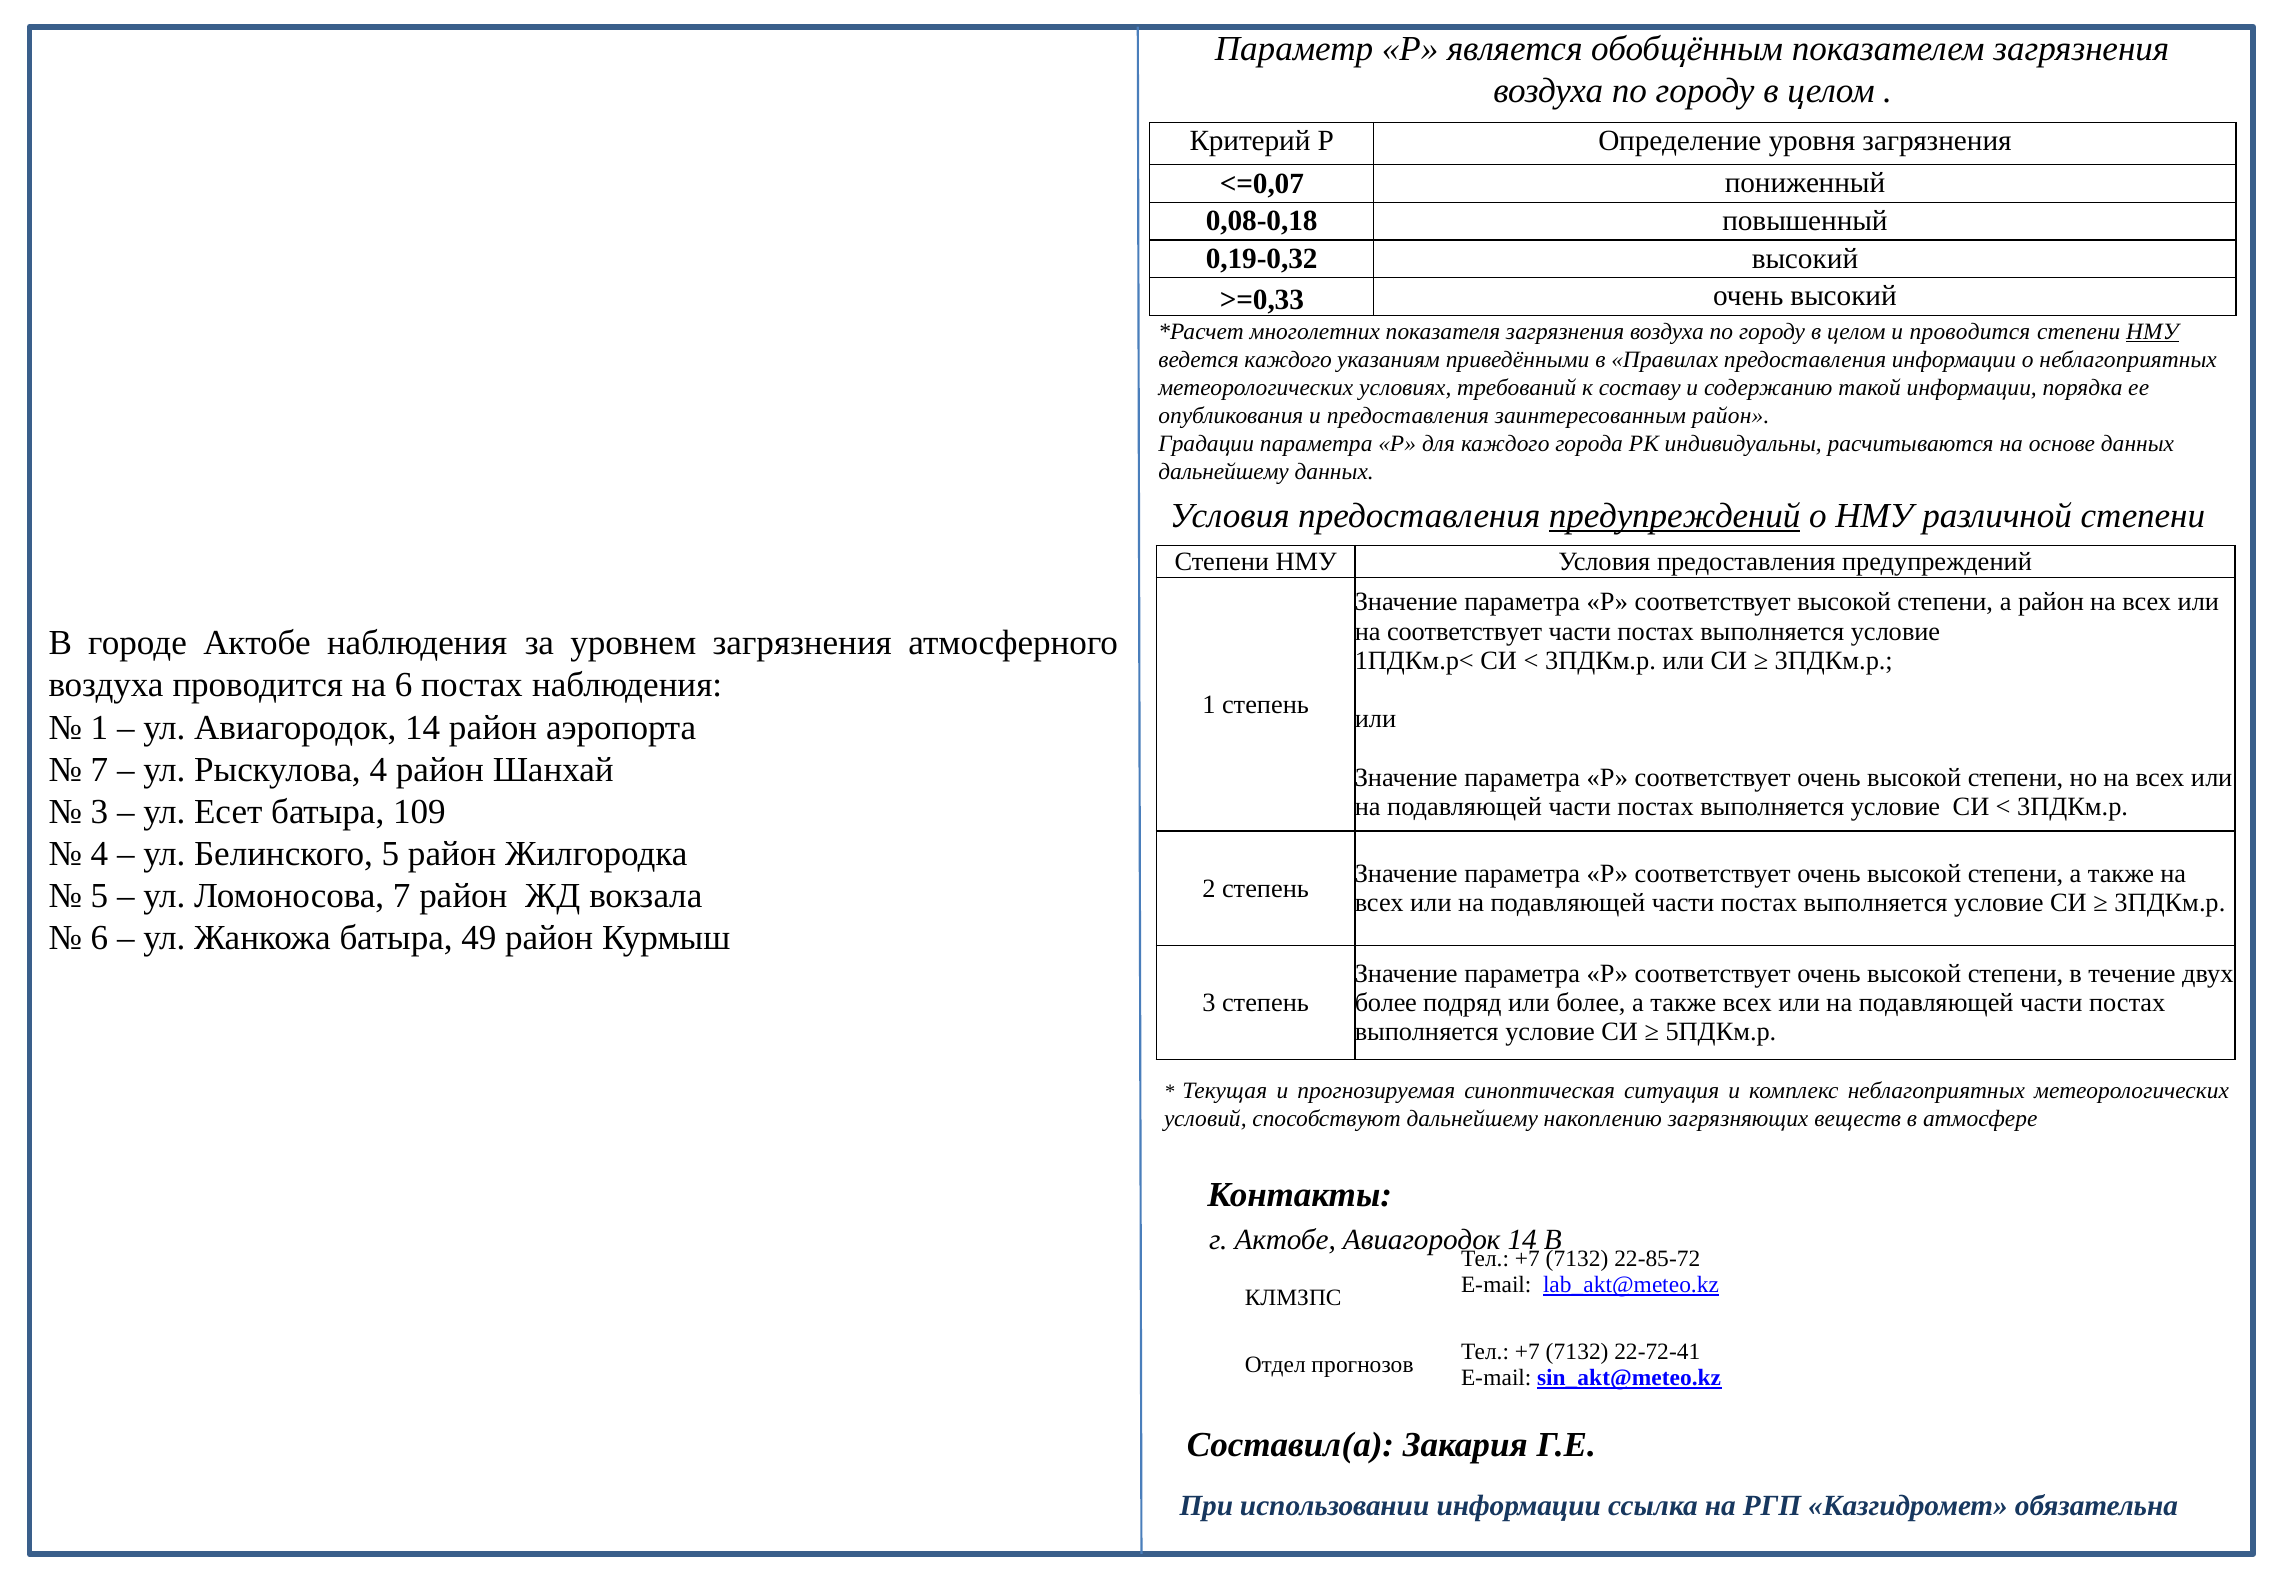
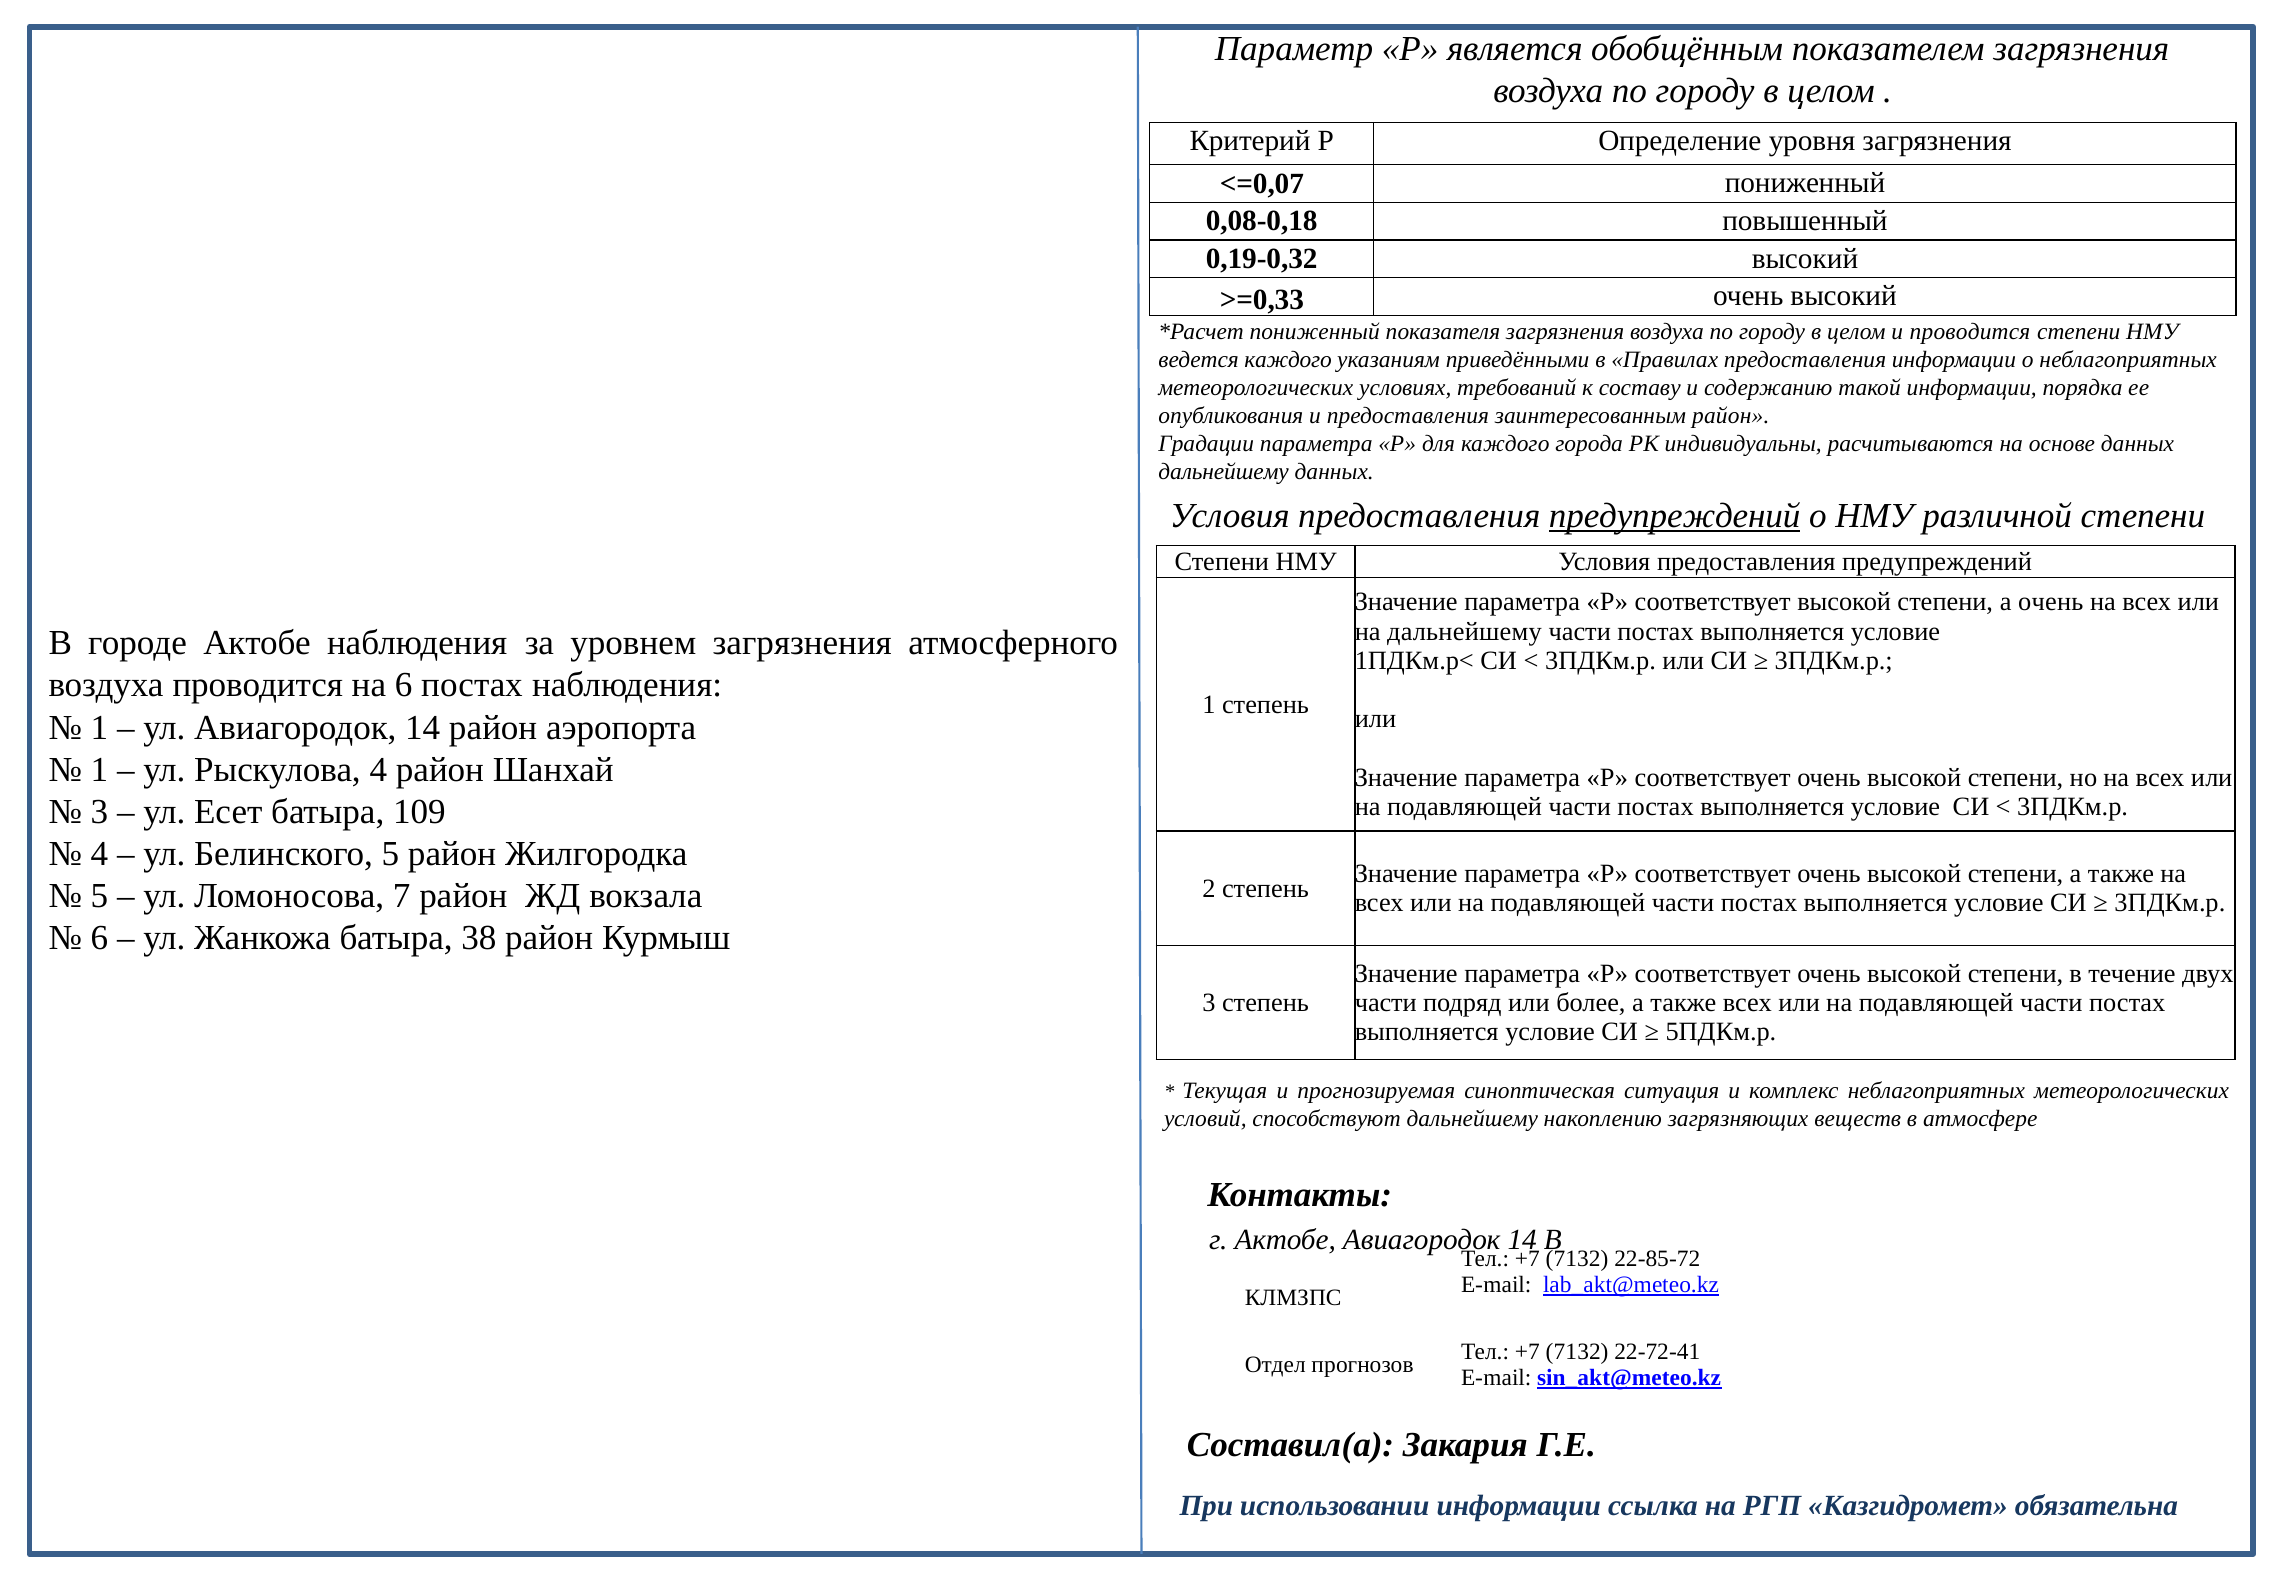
многолетних: многолетних -> пониженный (1315, 331)
НМУ underline: present -> none (2152, 331)
а район: район -> очень (2051, 602)
на соответствует: соответствует -> дальнейшему (1464, 631)
7: 7 -> 1 (99, 769)
49: 49 -> 38 (479, 938)
более: более -> части (1386, 1002)
